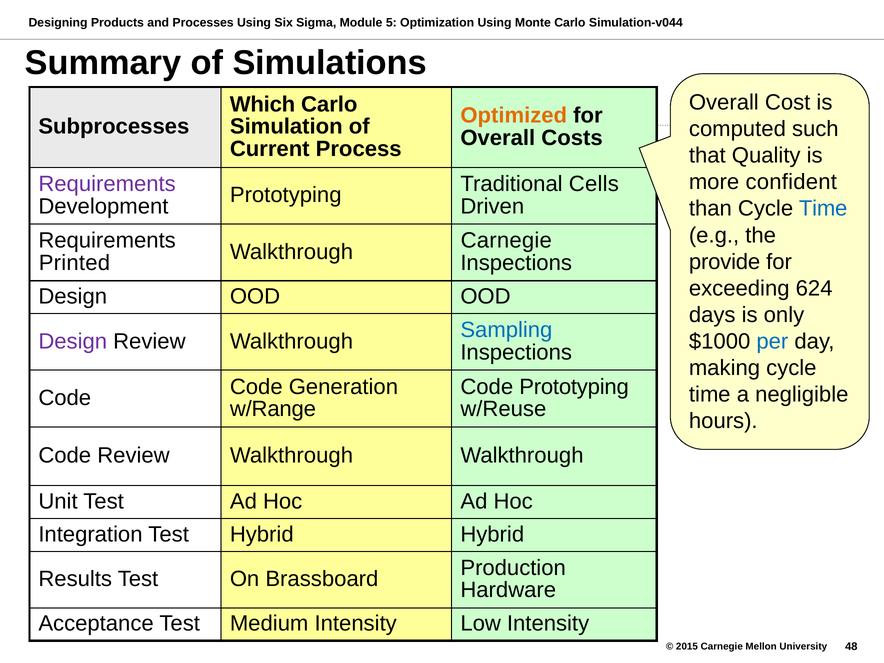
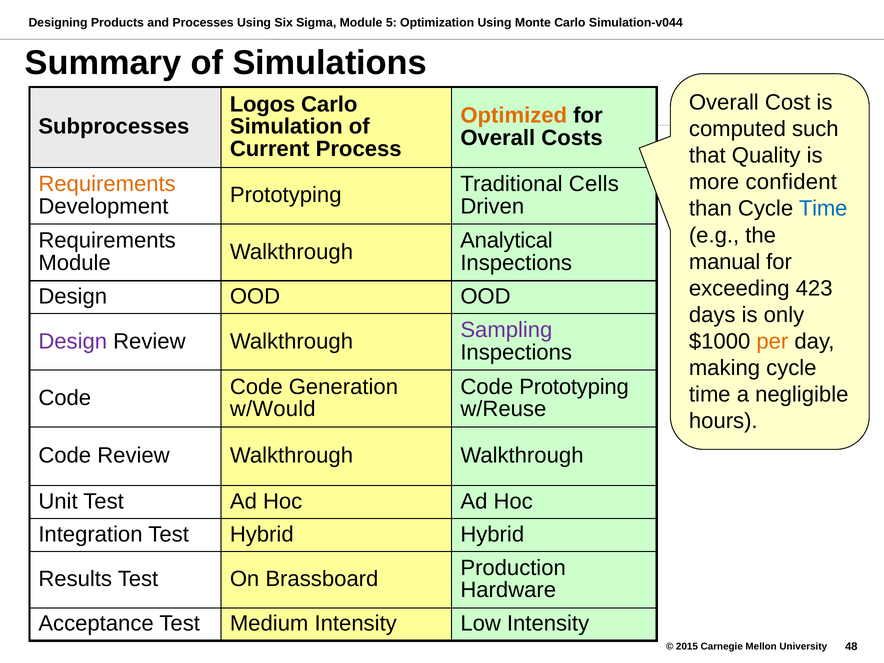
Which: Which -> Logos (263, 104)
Requirements colour: purple -> orange (107, 184)
Carnegie: Carnegie -> Analytical (507, 241)
provide: provide -> manual (725, 262)
Printed: Printed -> Module (75, 263)
624: 624 -> 423 (814, 288)
Sampling colour: blue -> purple (506, 330)
per colour: blue -> orange (772, 341)
w/Range: w/Range -> w/Would (273, 409)
